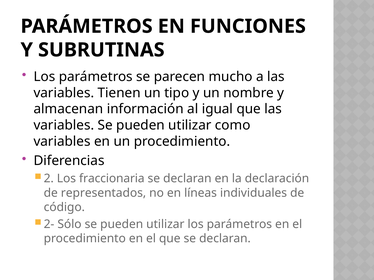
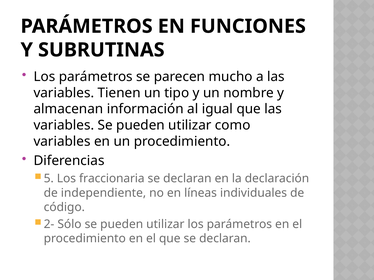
2: 2 -> 5 (49, 179)
representados: representados -> independiente (103, 193)
